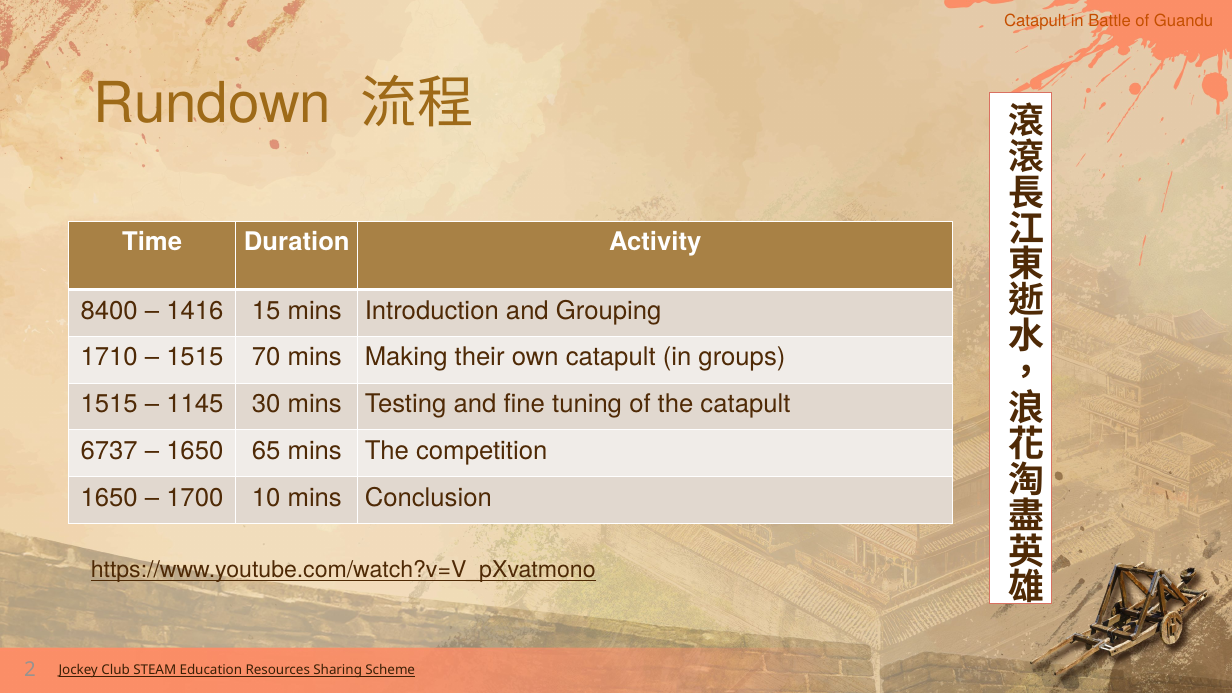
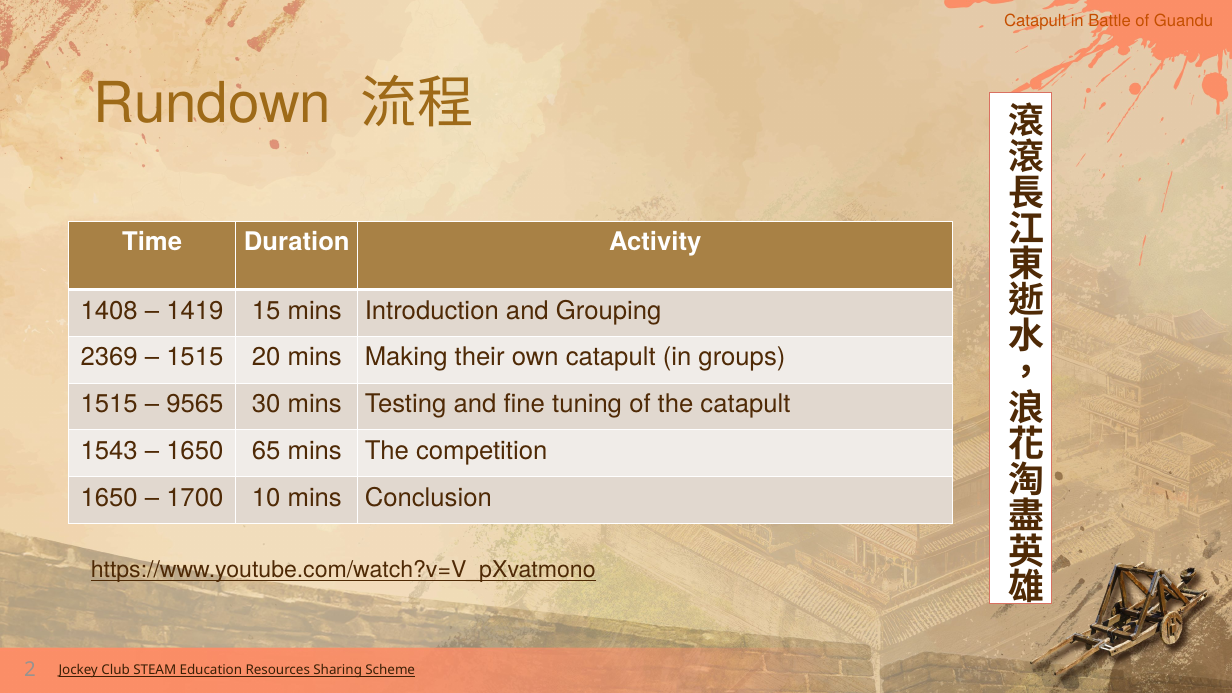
8400: 8400 -> 1408 (109, 311)
1416: 1416 -> 1419 (195, 311)
1710: 1710 -> 2369 (109, 357)
70: 70 -> 20 (266, 357)
1145: 1145 -> 9565 (195, 404)
6737: 6737 -> 1543 (109, 451)
